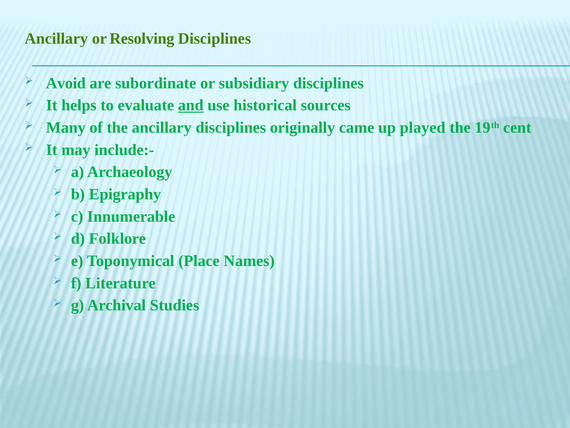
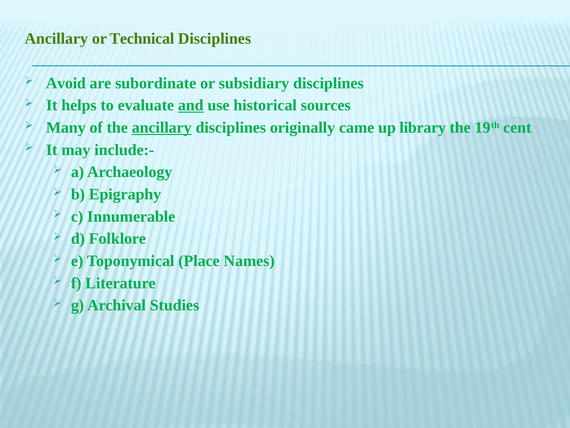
Resolving: Resolving -> Technical (142, 39)
ancillary underline: none -> present (162, 127)
played: played -> library (423, 127)
